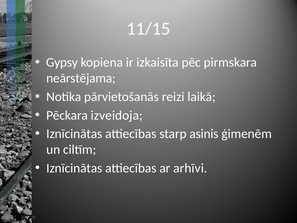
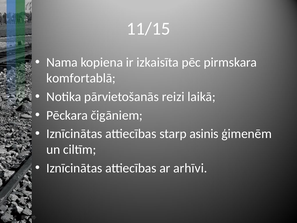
Gypsy: Gypsy -> Nama (62, 62)
neārstējama: neārstējama -> komfortablā (81, 78)
izveidoja: izveidoja -> čigāniem (117, 115)
